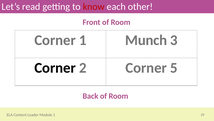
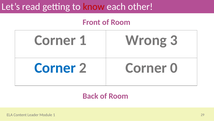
Munch: Munch -> Wrong (146, 40)
Corner colour: black -> blue (55, 68)
5: 5 -> 0 (174, 68)
